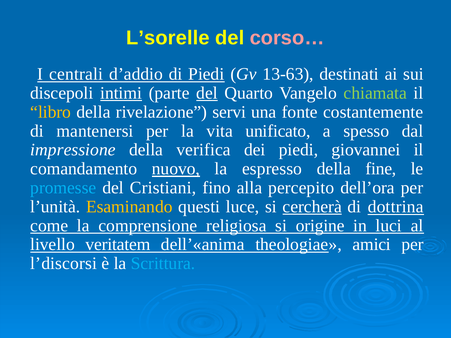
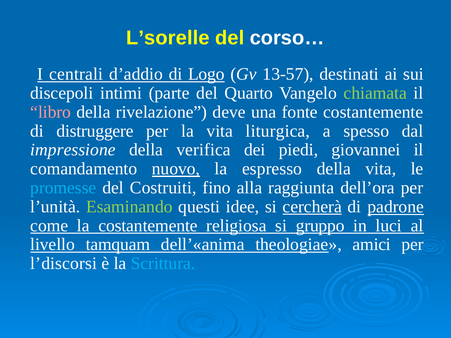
corso… colour: pink -> white (287, 38)
di Piedi: Piedi -> Logo (206, 74)
13-63: 13-63 -> 13-57 (288, 74)
intimi underline: present -> none (121, 93)
del underline: present -> none (207, 93)
libro colour: yellow -> pink (51, 112)
servi: servi -> deve (229, 112)
mantenersi: mantenersi -> distruggere (95, 131)
unificato: unificato -> liturgica (278, 131)
della fine: fine -> vita (381, 169)
Cristiani: Cristiani -> Costruiti (163, 188)
percepito: percepito -> raggiunta (301, 188)
Esaminando colour: yellow -> light green (129, 207)
luce: luce -> idee (243, 207)
dottrina: dottrina -> padrone (396, 207)
la comprensione: comprensione -> costantemente (148, 226)
origine: origine -> gruppo (320, 226)
veritatem: veritatem -> tamquam (118, 245)
